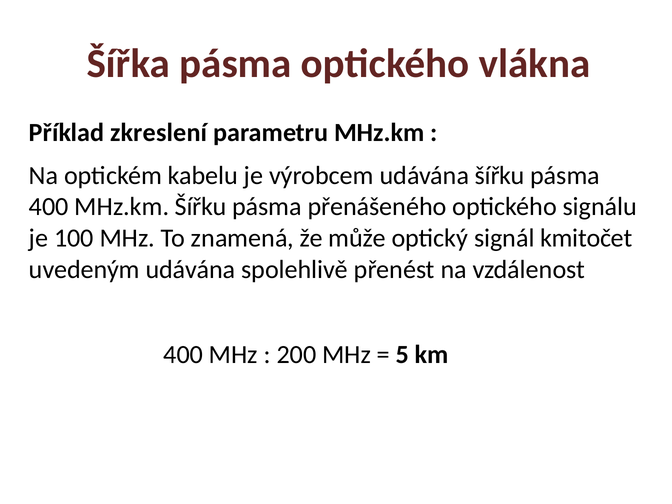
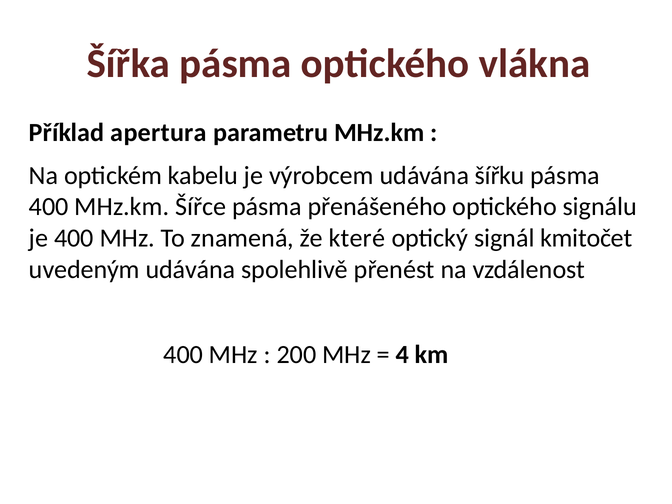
zkreslení: zkreslení -> apertura (159, 133)
MHz.km Šířku: Šířku -> Šířce (201, 207)
je 100: 100 -> 400 (74, 238)
může: může -> které (357, 238)
5: 5 -> 4 (402, 355)
